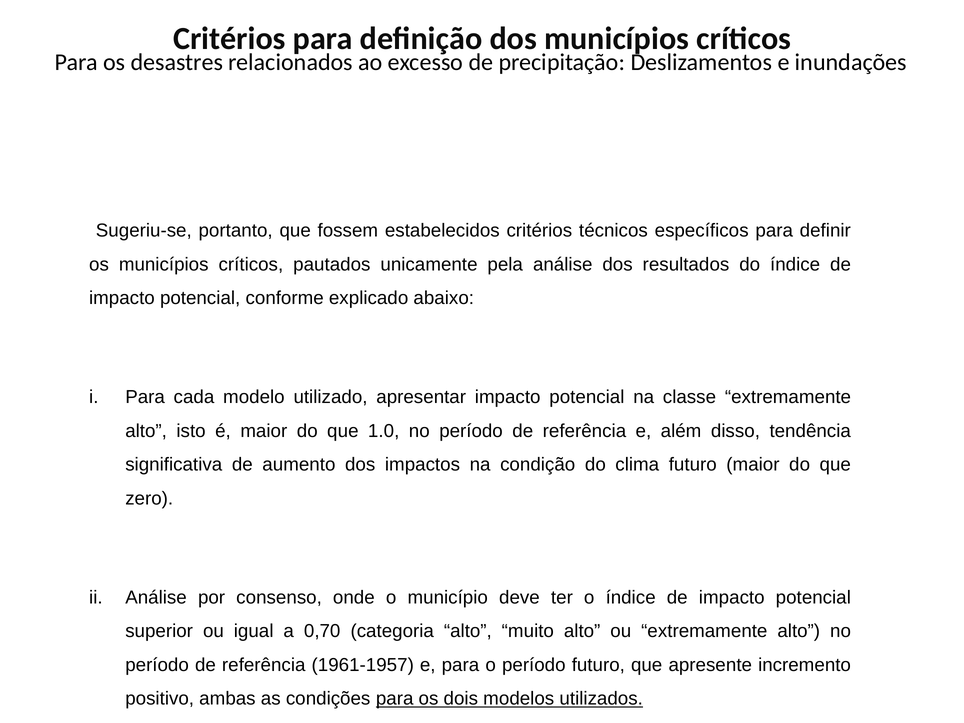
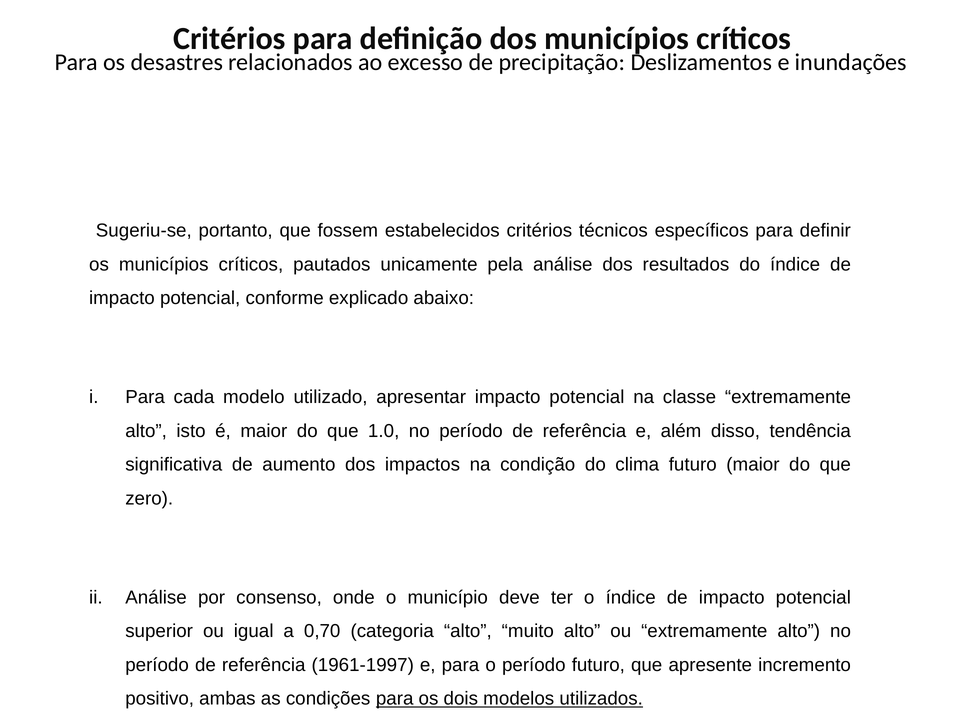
1961-1957: 1961-1957 -> 1961-1997 (363, 665)
